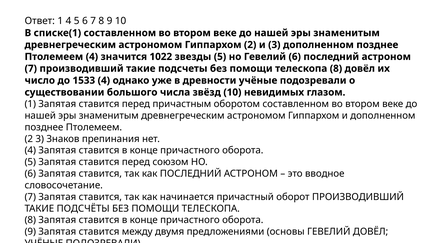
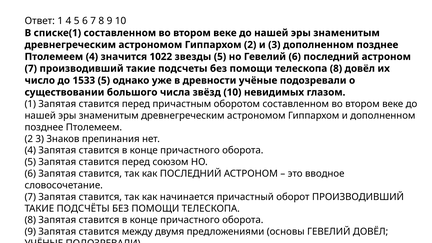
1533 4: 4 -> 5 (104, 80)
